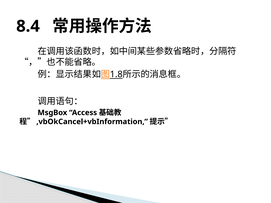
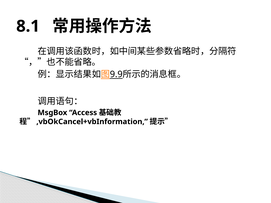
8.4: 8.4 -> 8.1 (28, 26)
1.8: 1.8 -> 9.9 (116, 74)
